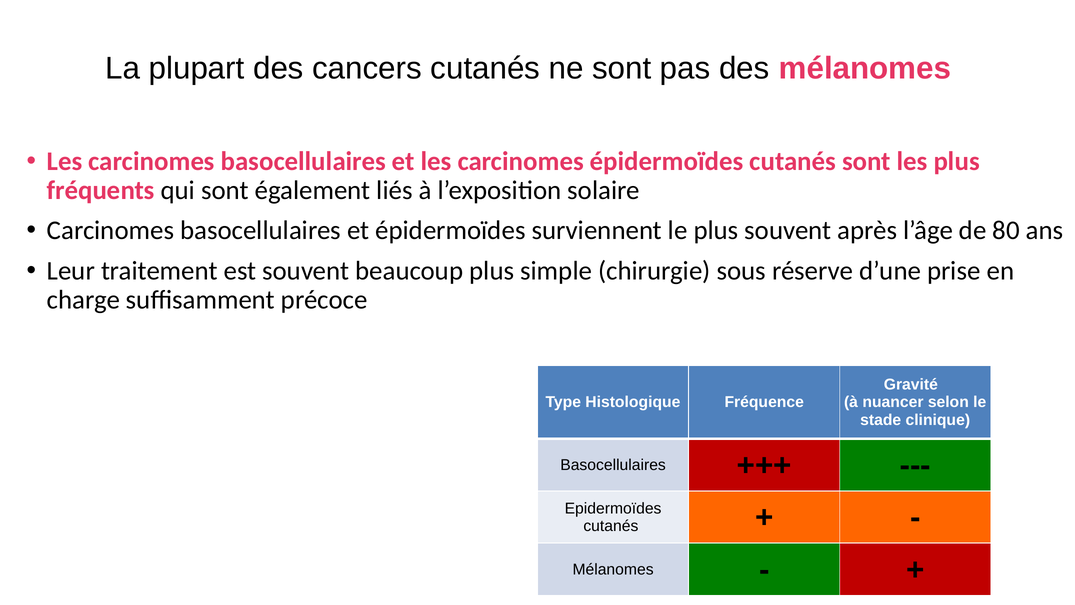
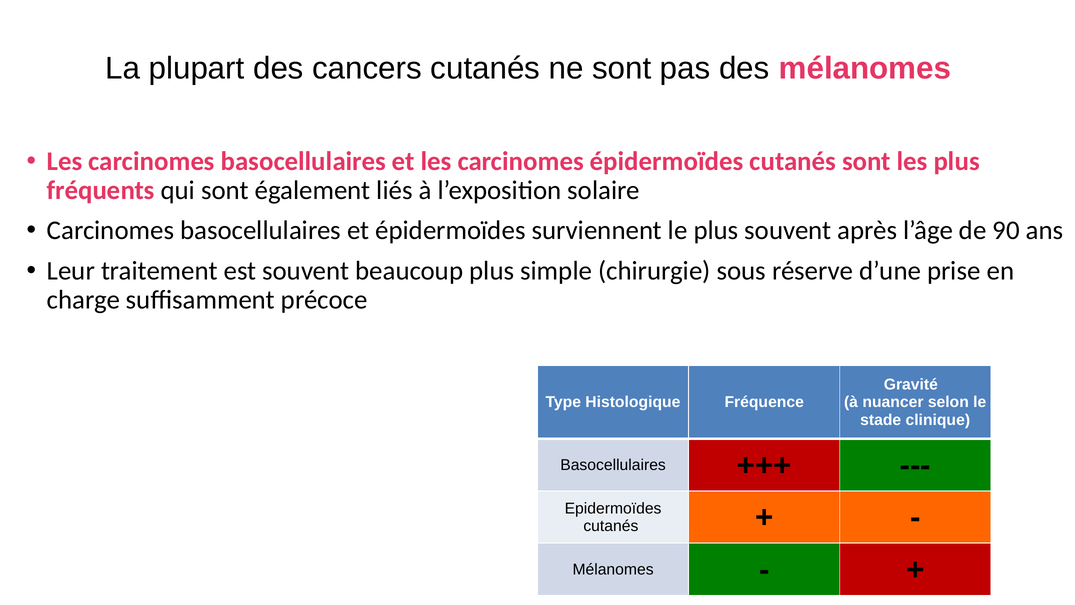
80: 80 -> 90 (1006, 230)
